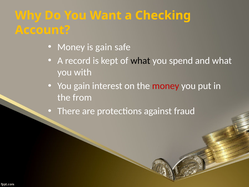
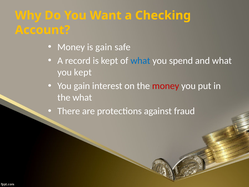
what colour: black -> blue (140, 61)
you with: with -> kept (83, 72)
the from: from -> what (82, 97)
